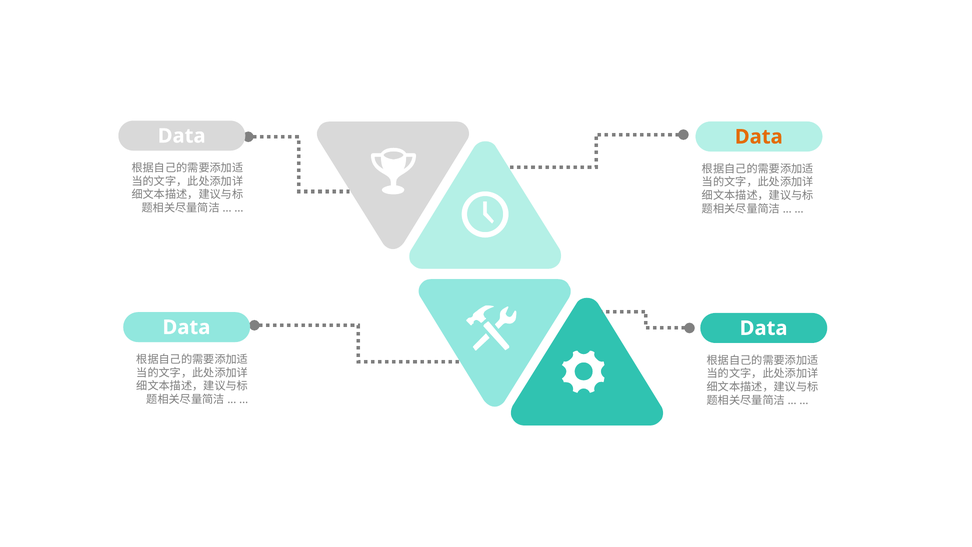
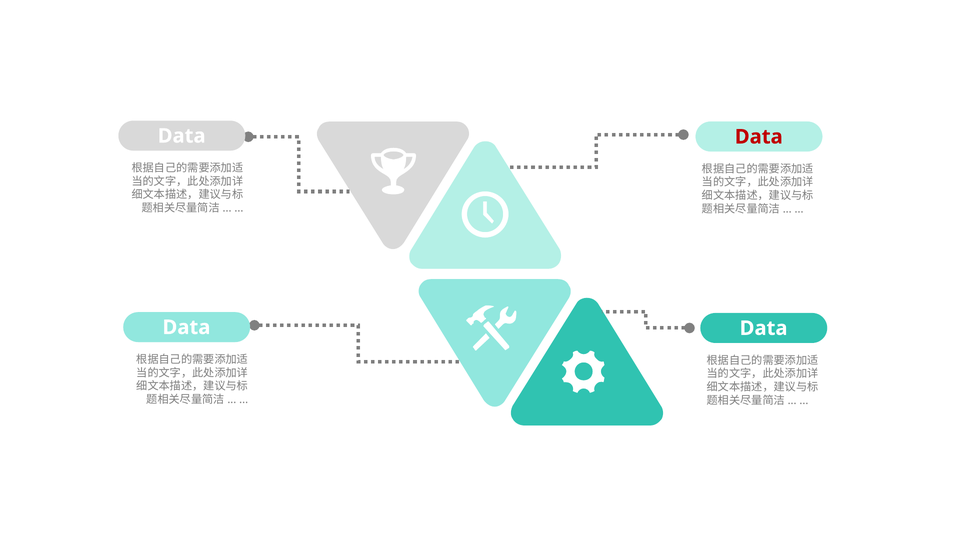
Data colour: orange -> red (759, 137)
